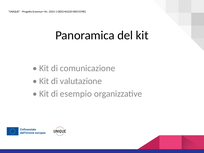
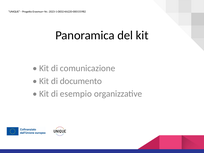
valutazione: valutazione -> documento (81, 81)
